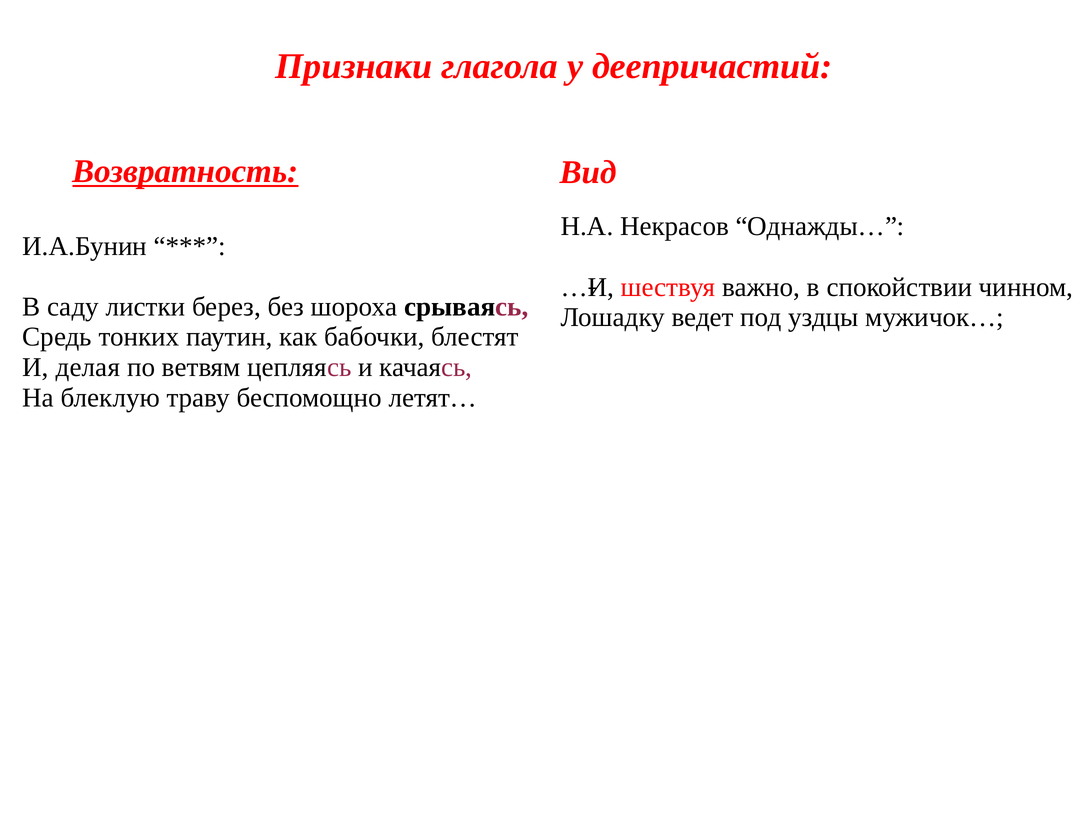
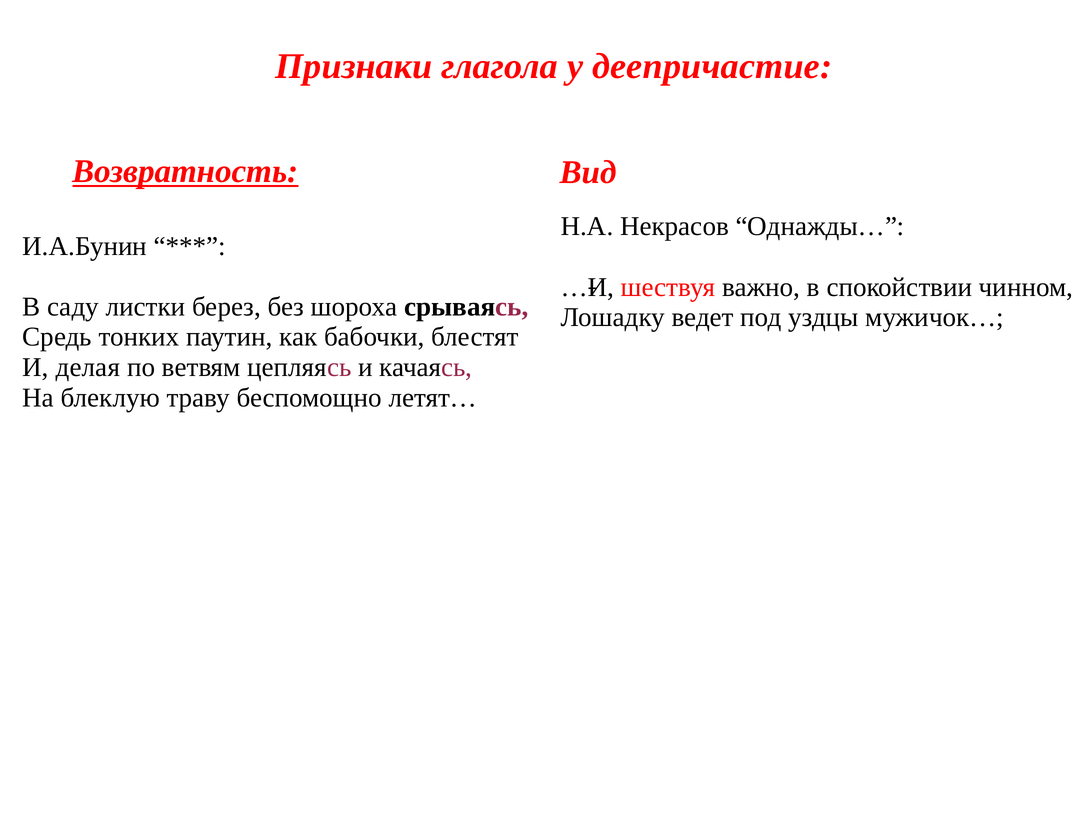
деепричастий: деепричастий -> деепричастие (712, 66)
